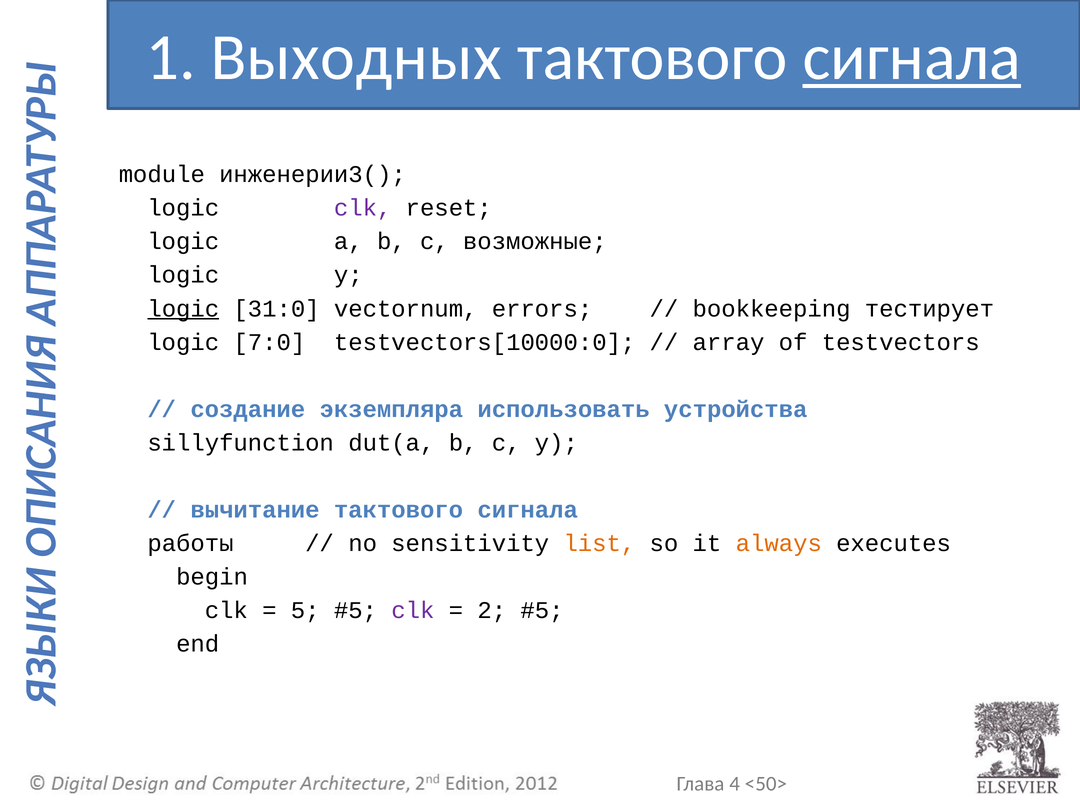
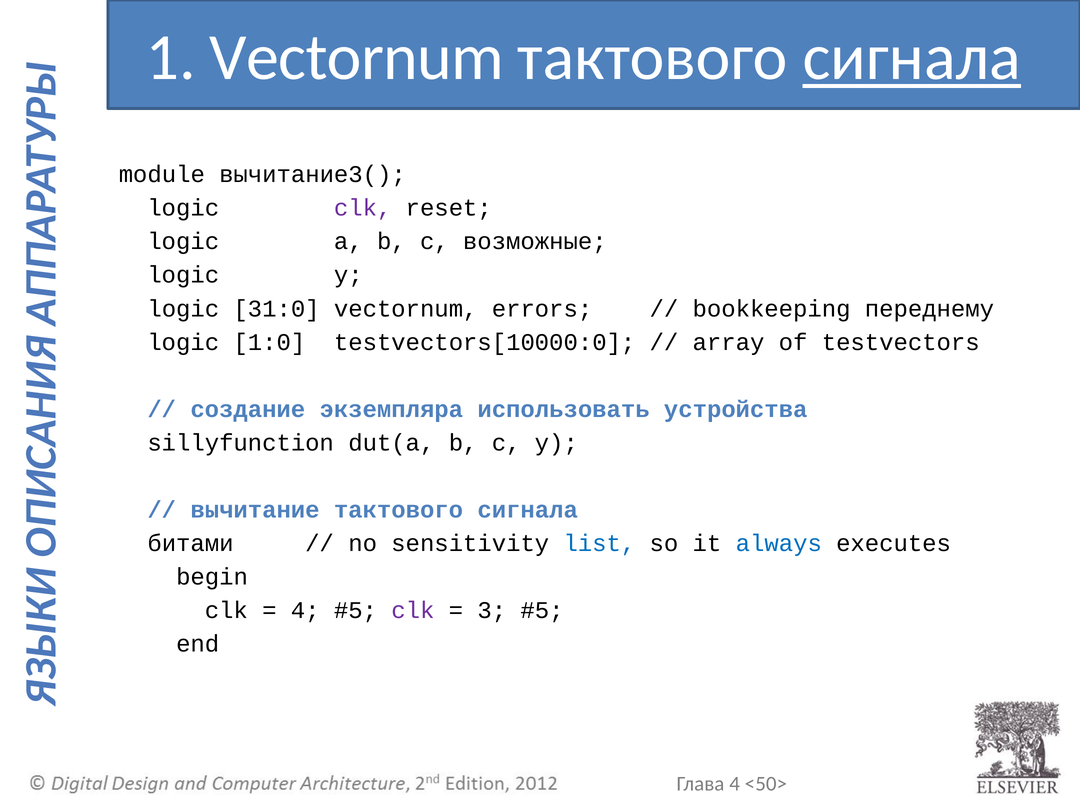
1 Выходных: Выходных -> Vectornum (357, 58)
инженерии3(: инженерии3( -> вычитание3( (312, 174)
logic underline: present -> none (183, 309)
тестирует: тестирует -> переднему (929, 309)
7:0: 7:0 -> 1:0 (269, 342)
работы: работы -> битами (190, 543)
list colour: orange -> blue (599, 543)
always colour: orange -> blue (779, 543)
5: 5 -> 4 (305, 611)
2: 2 -> 3 (492, 611)
